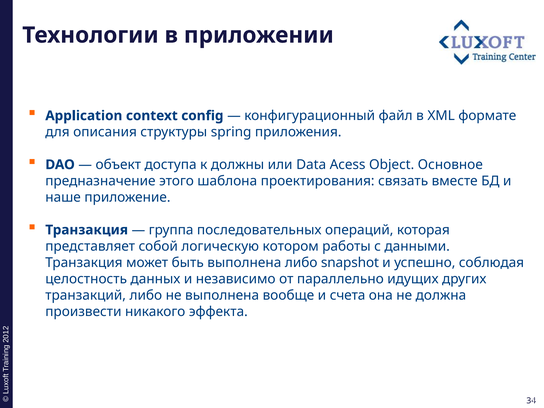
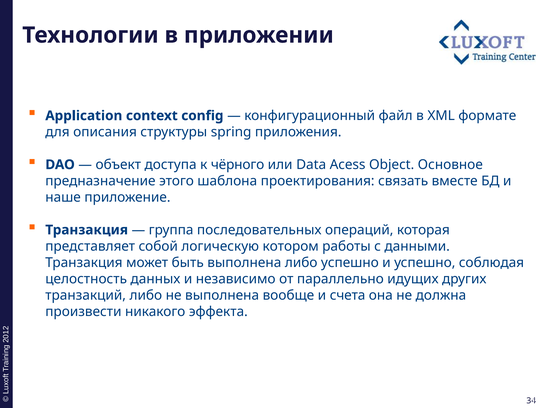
должны: должны -> чёрного (238, 165)
либо snapshot: snapshot -> успешно (350, 263)
